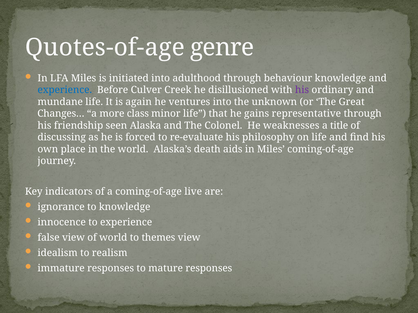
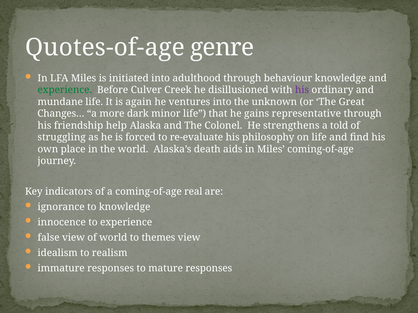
experience colour: blue -> green (65, 90)
class: class -> dark (138, 114)
seen: seen -> help (116, 126)
weaknesses: weaknesses -> strengthens (291, 126)
title: title -> told (339, 126)
discussing: discussing -> struggling (62, 138)
live: live -> real (193, 192)
